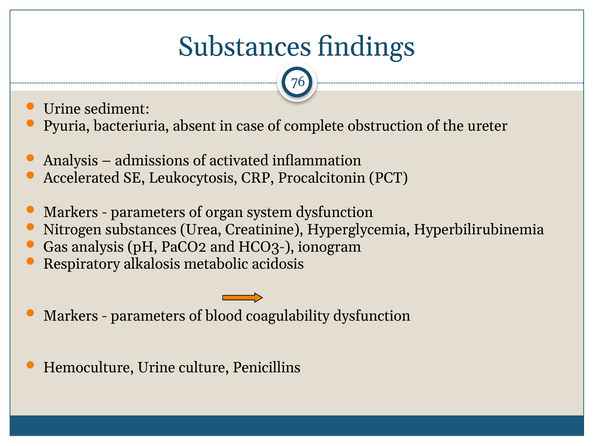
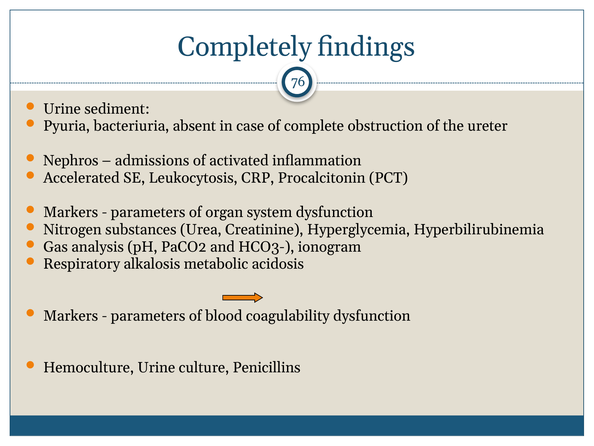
Substances: Substances -> Completely (245, 47)
Analysis: Analysis -> Nephros (71, 160)
